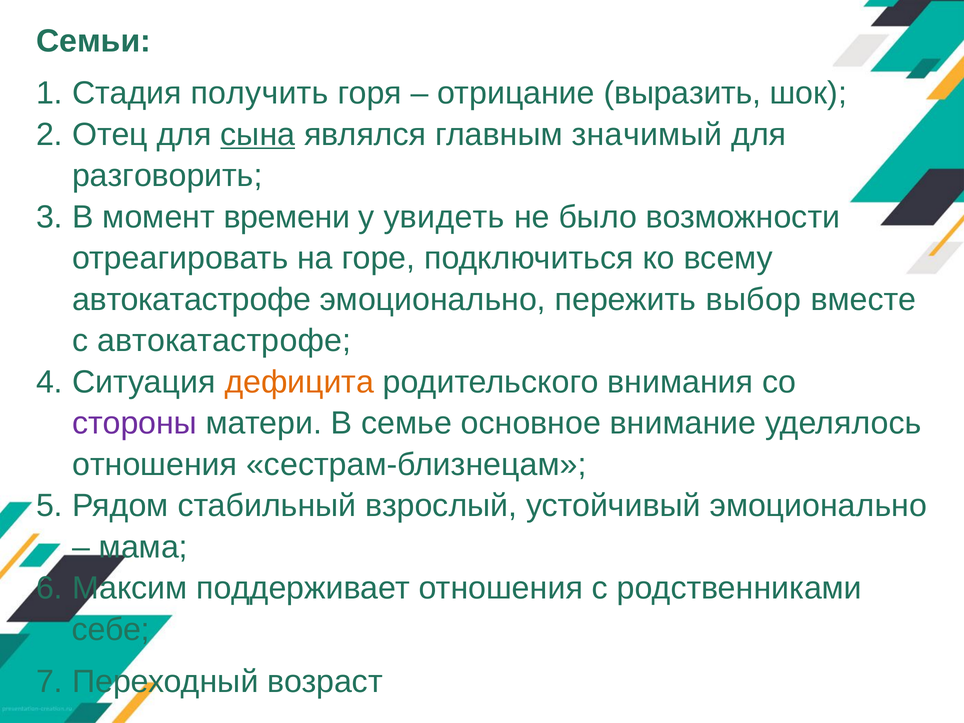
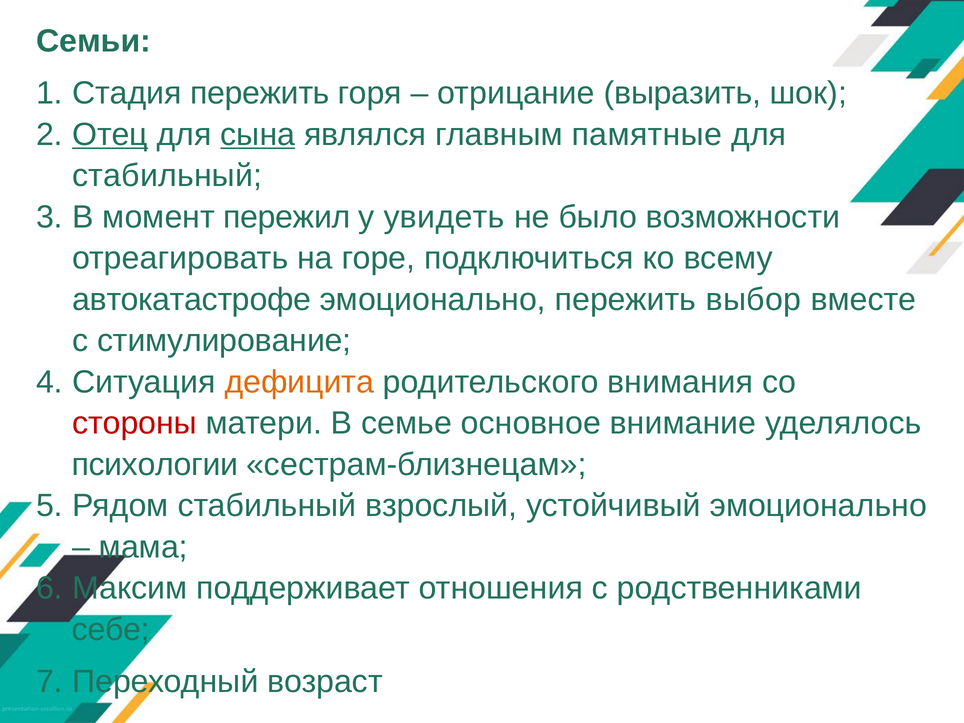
Стадия получить: получить -> пережить (260, 93)
Отец underline: none -> present (110, 134)
значимый: значимый -> памятные (647, 134)
разговорить: разговорить -> стабильный (167, 176)
времени: времени -> пережил (287, 217)
с автокатастрофе: автокатастрофе -> стимулирование (224, 341)
стороны colour: purple -> red (135, 423)
отношения: отношения -> психологии (155, 464)
